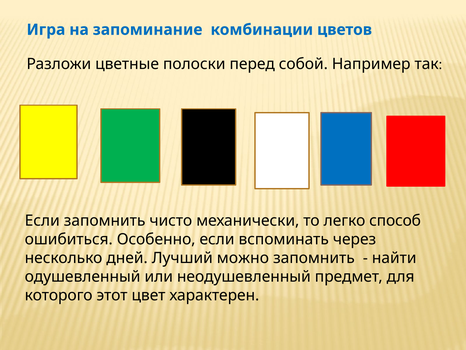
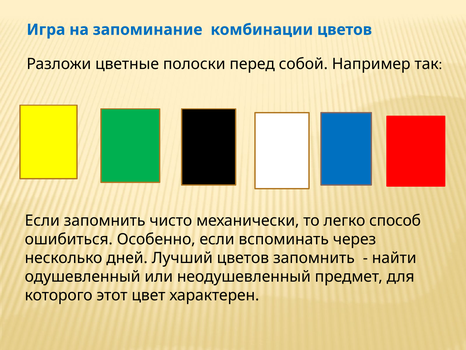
Лучший можно: можно -> цветов (243, 258)
